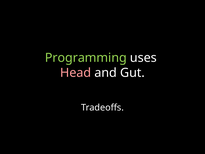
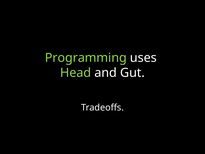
Head colour: pink -> light green (76, 73)
